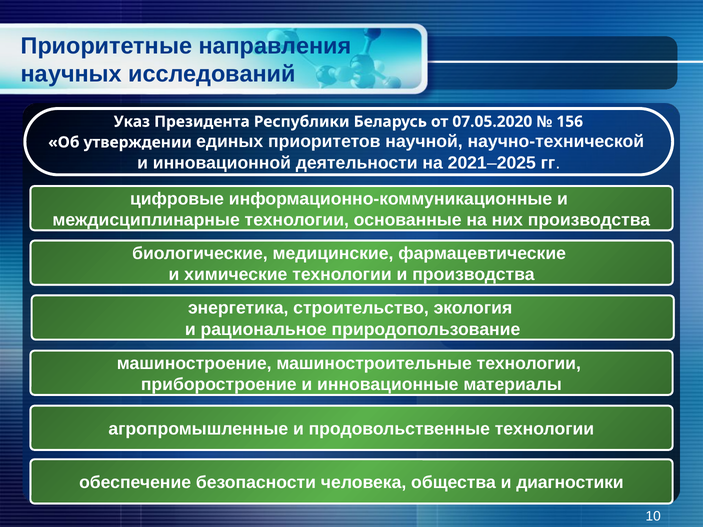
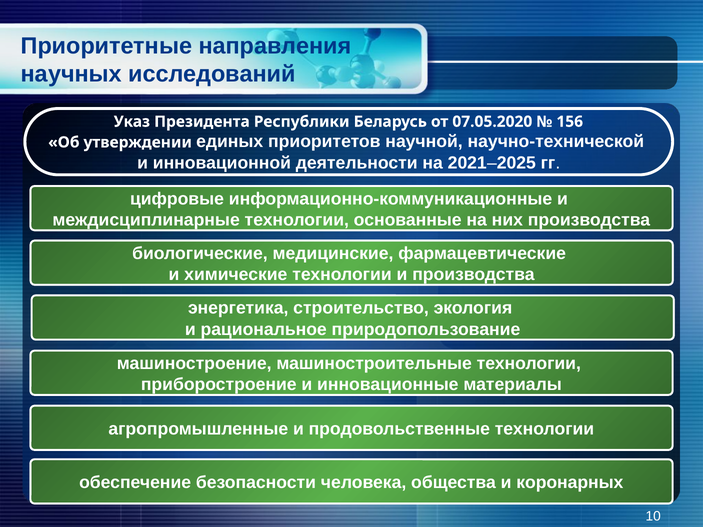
диагностики: диагностики -> коронарных (570, 483)
